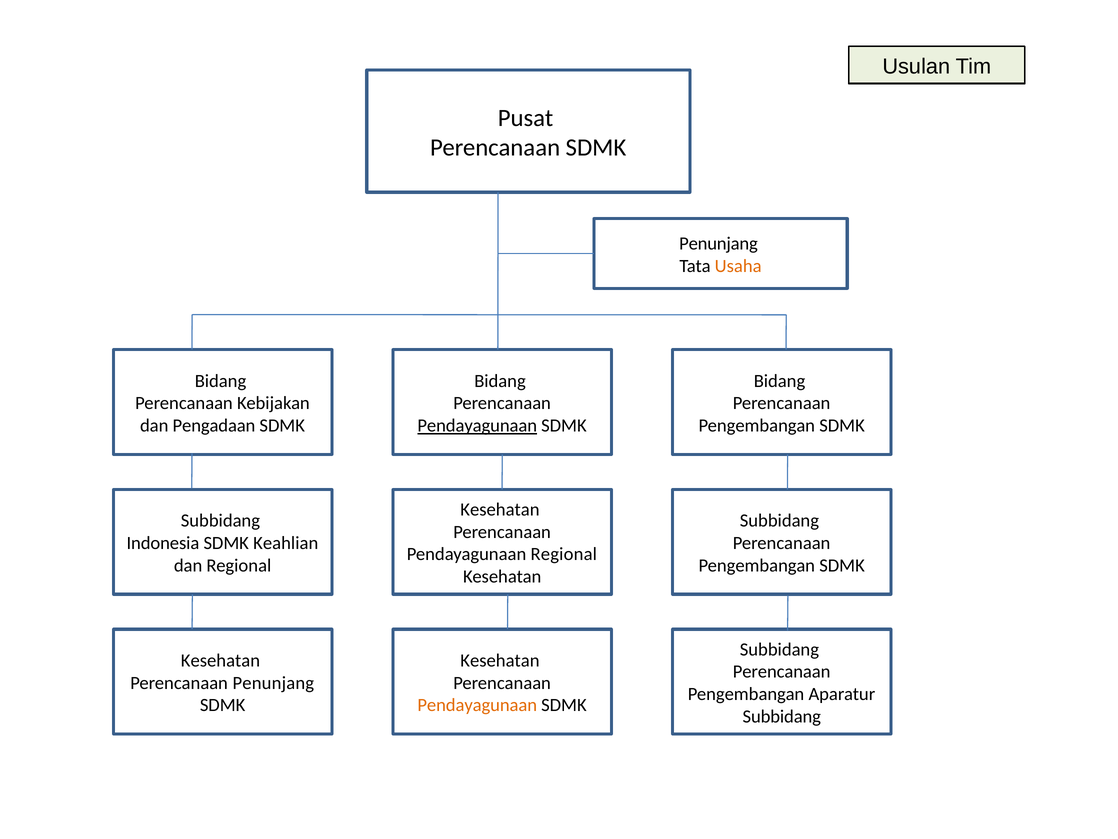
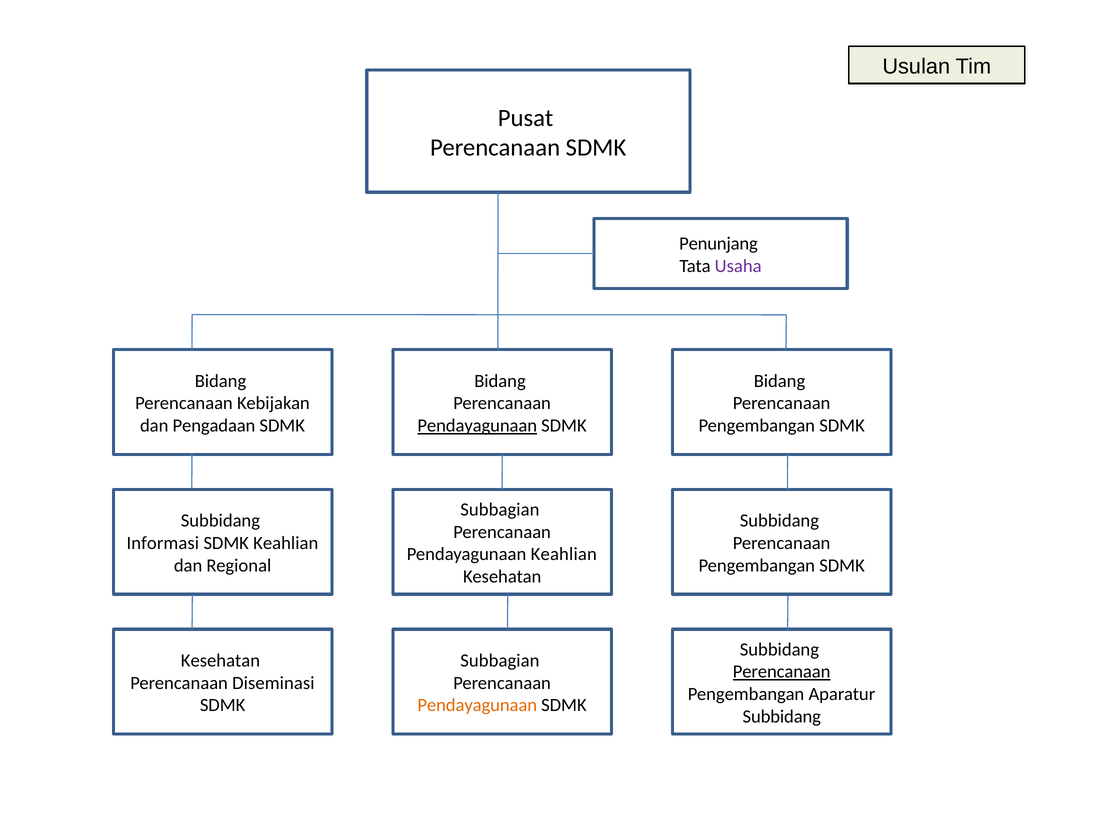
Usaha colour: orange -> purple (738, 266)
Kesehatan: Kesehatan -> Subbagian (500, 509)
Indonesia: Indonesia -> Informasi (163, 543)
Pendayagunaan Regional: Regional -> Keahlian (564, 554)
Kesehatan: Kesehatan -> Subbagian (500, 660)
Perencanaan underline: none -> present (782, 671)
Perencanaan Penunjang: Penunjang -> Diseminasi (273, 683)
